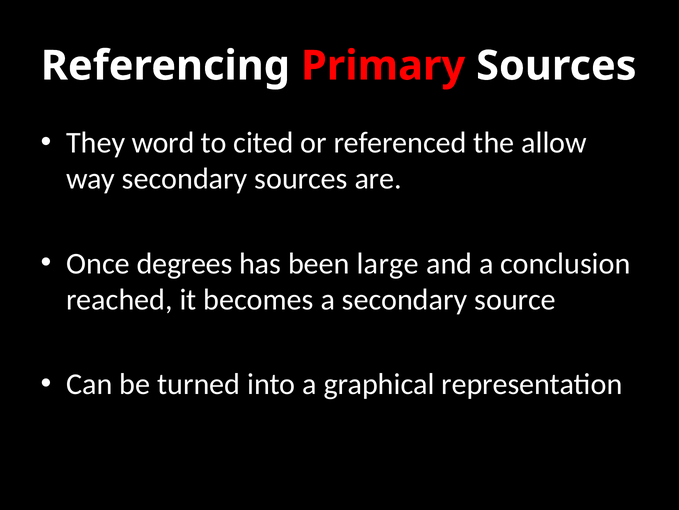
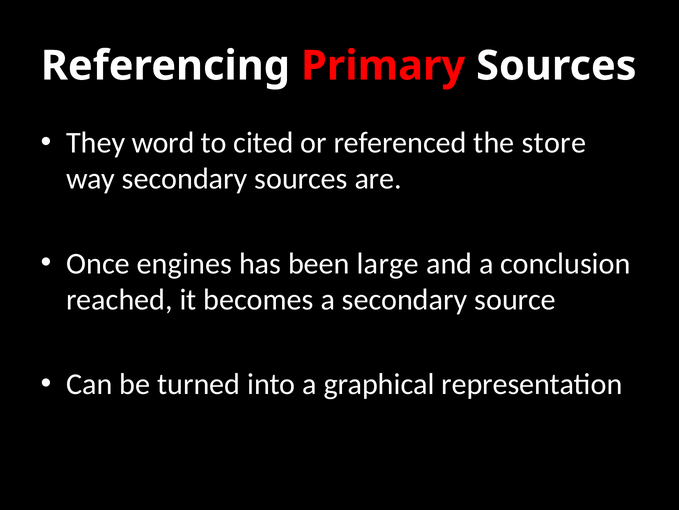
allow: allow -> store (554, 142)
degrees: degrees -> engines (184, 263)
